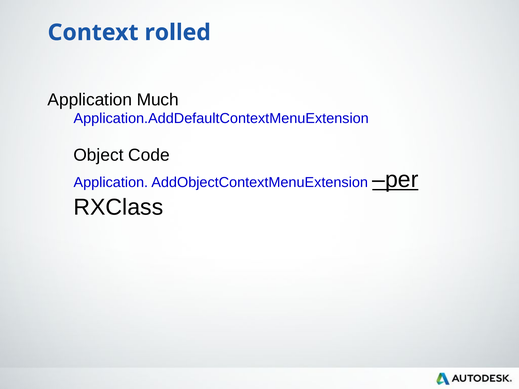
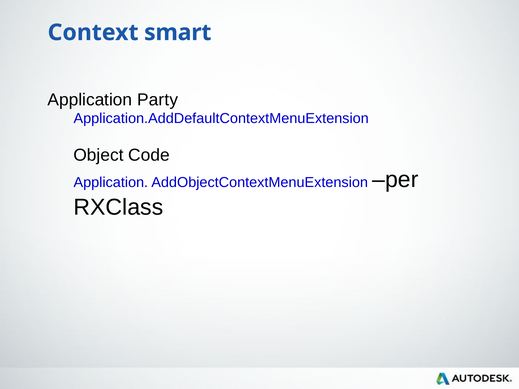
rolled: rolled -> smart (178, 33)
Much: Much -> Party (158, 100)
per underline: present -> none (395, 180)
